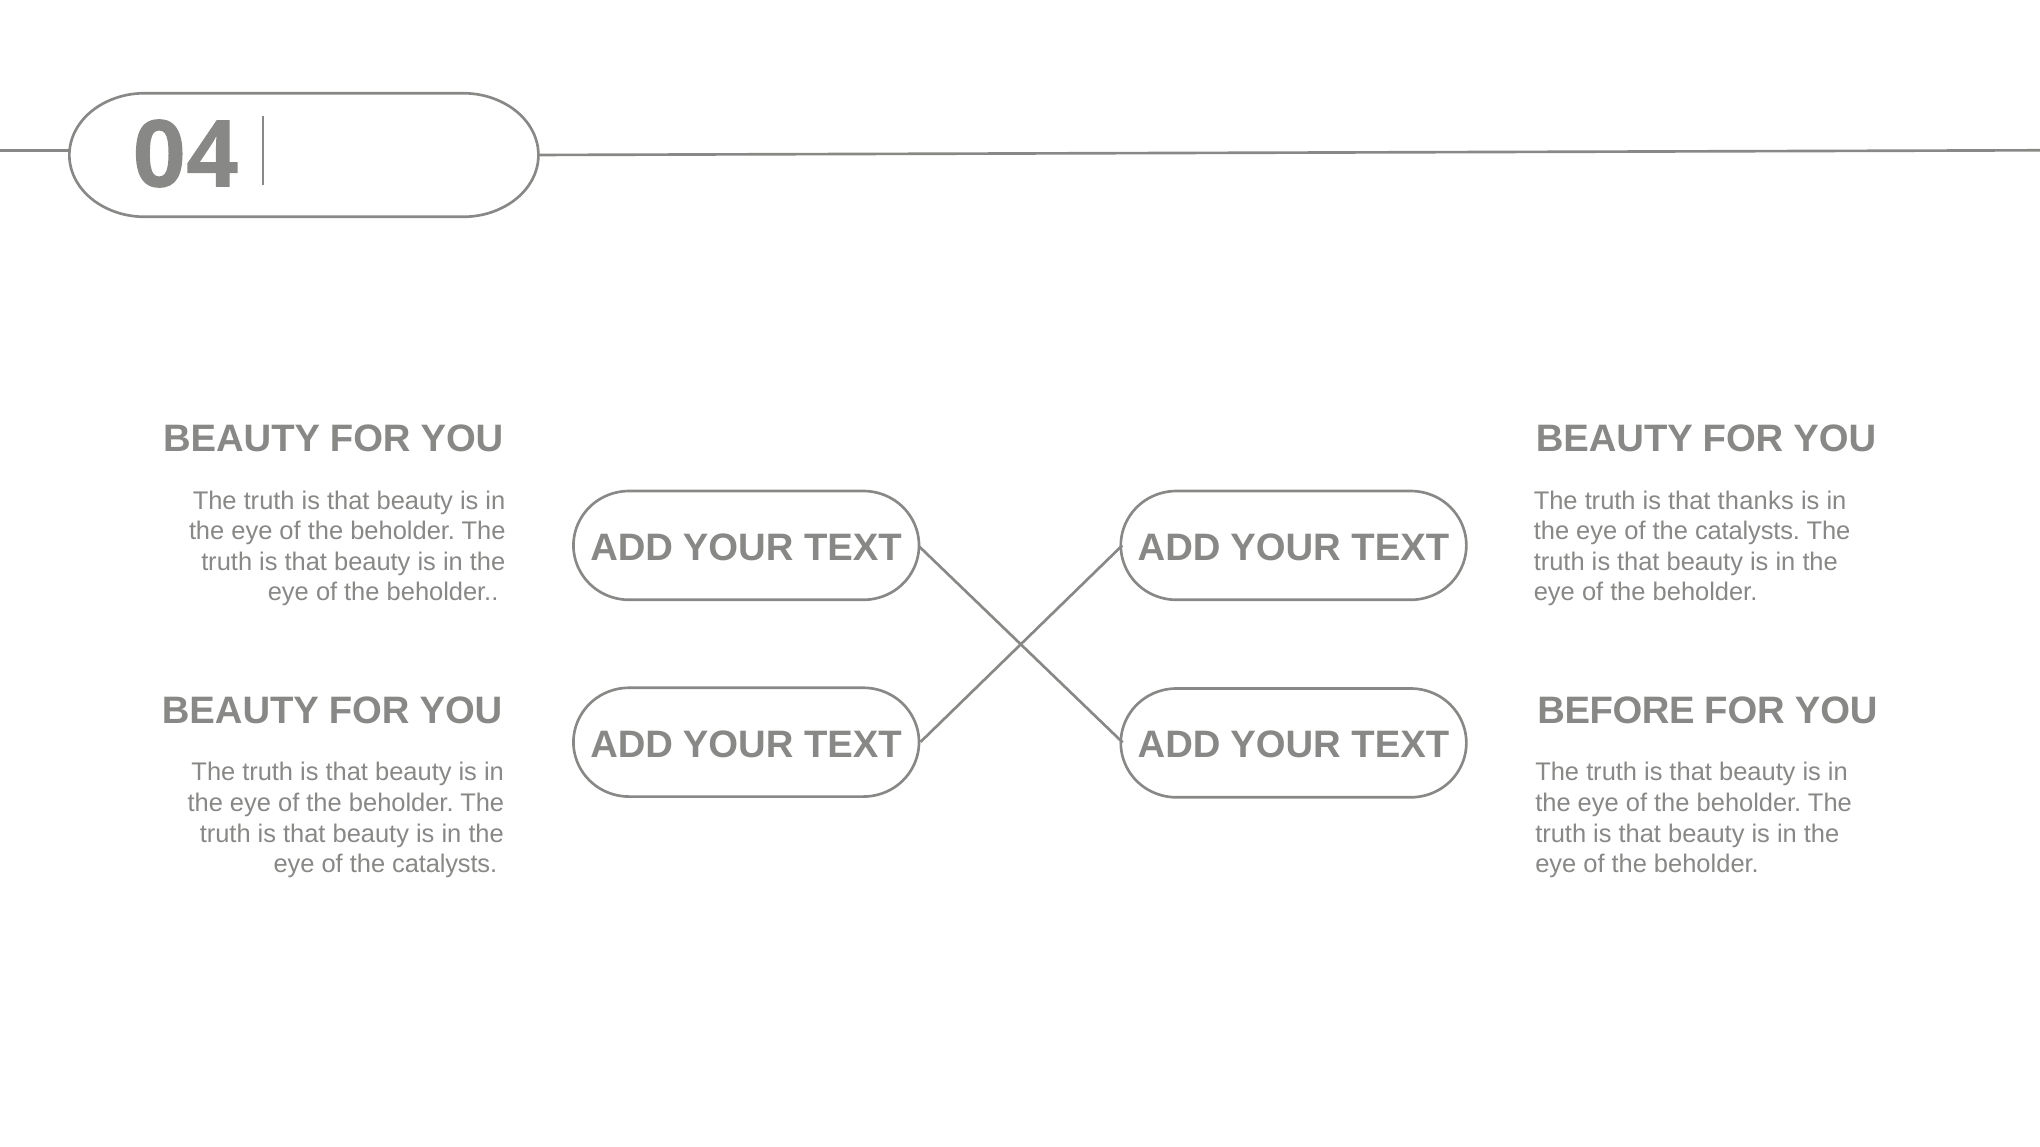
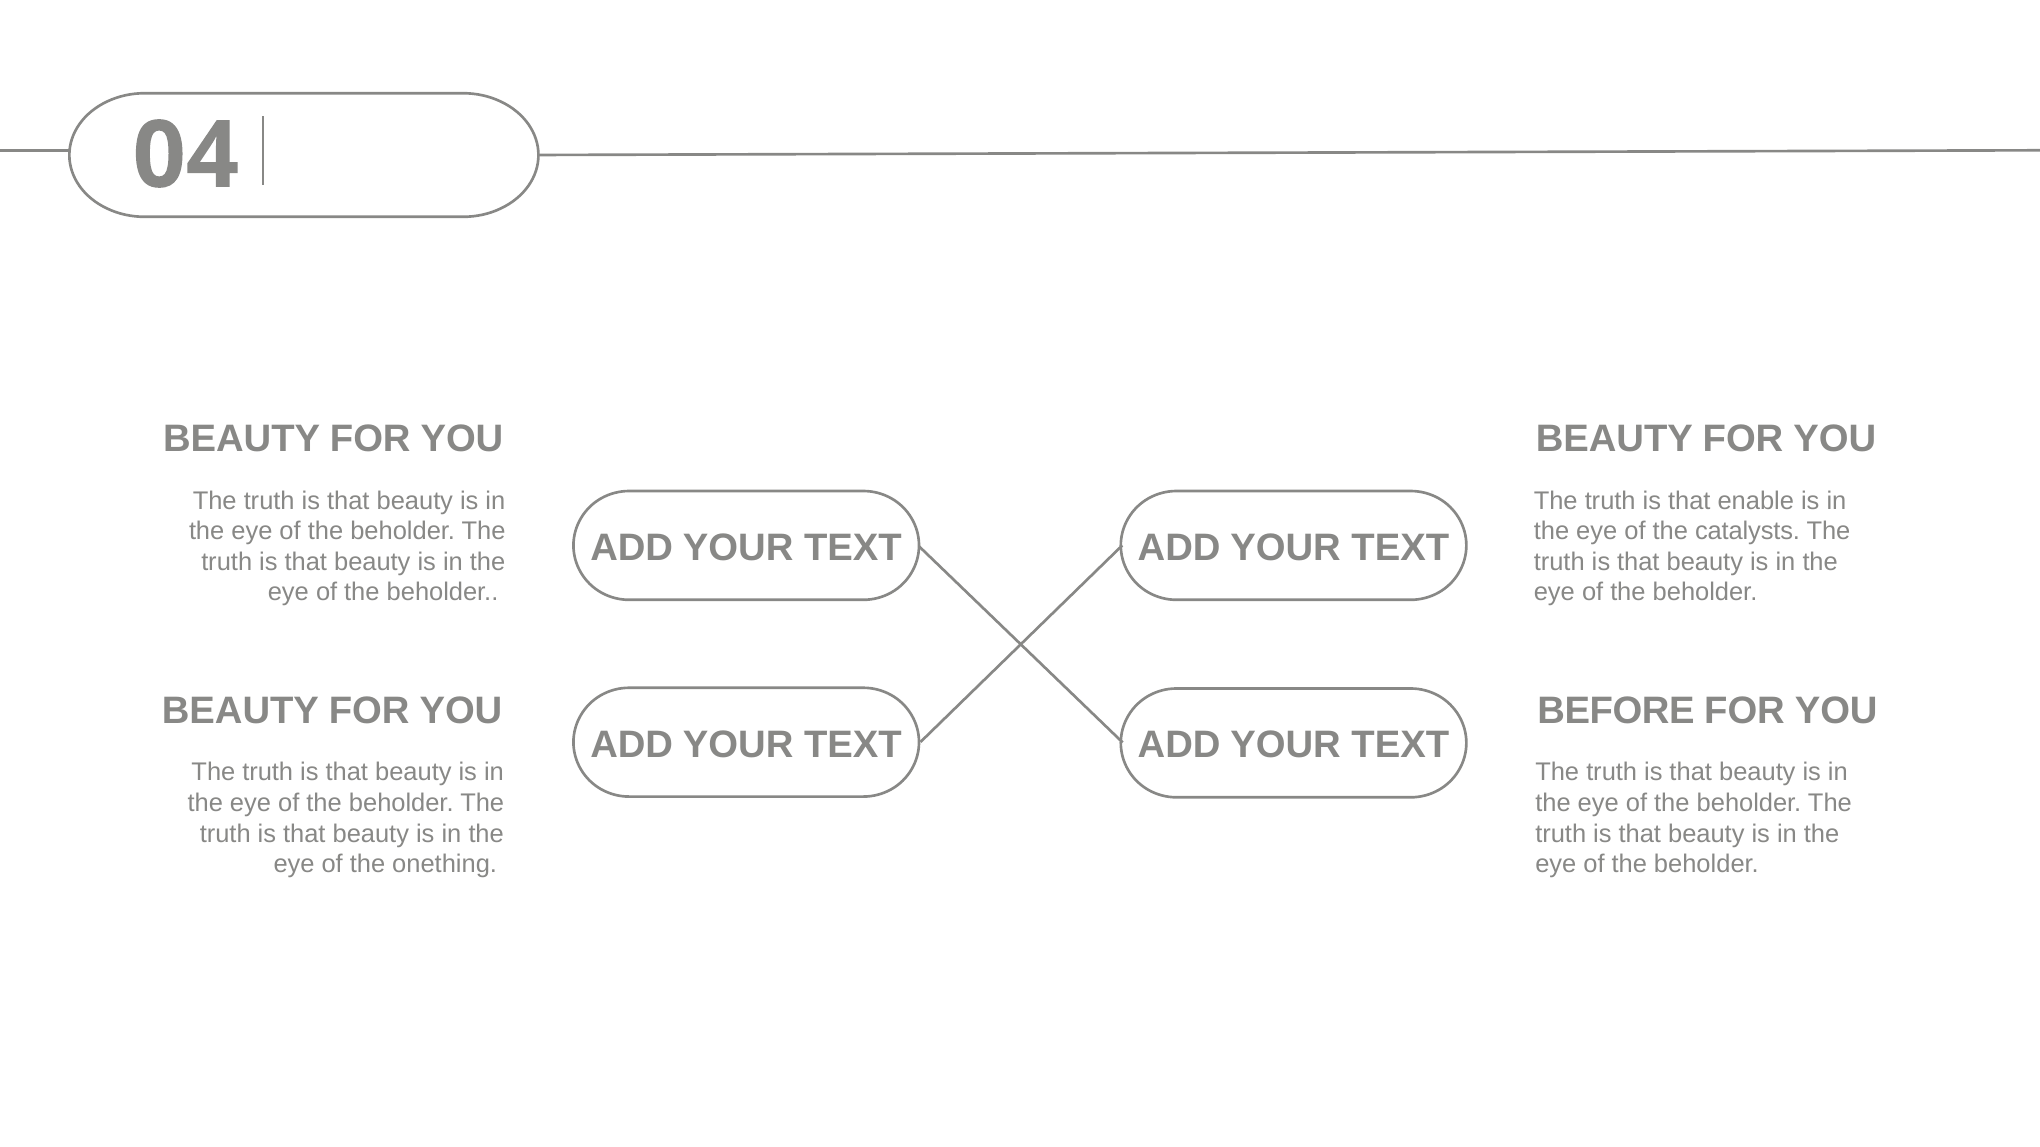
thanks: thanks -> enable (1756, 501)
catalysts: catalysts -> onething (445, 865)
